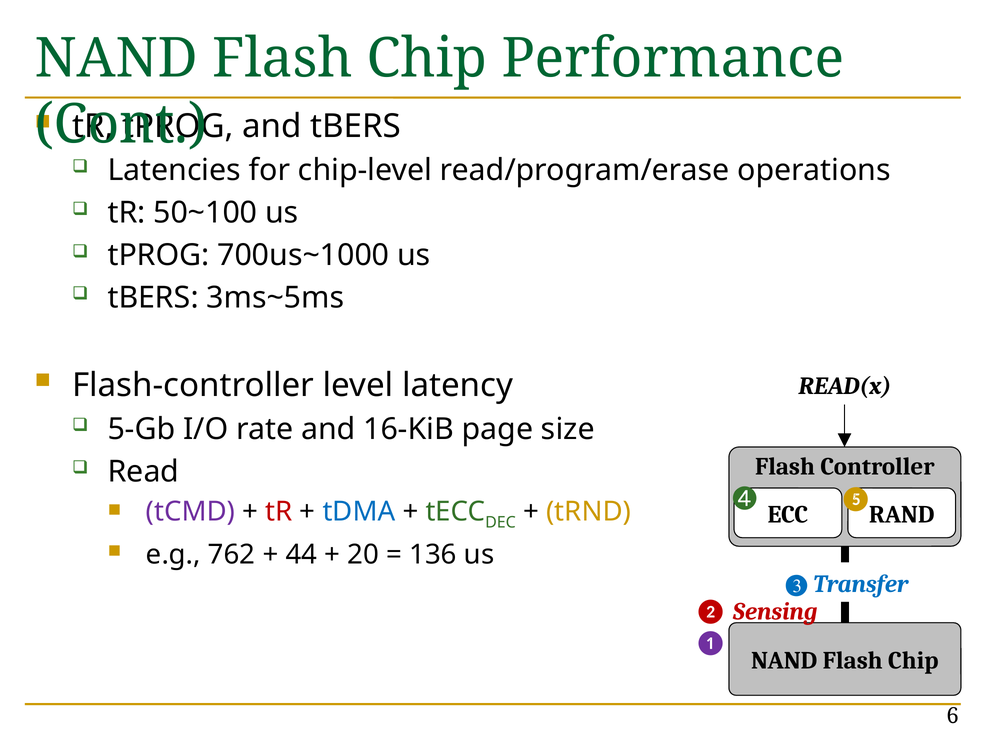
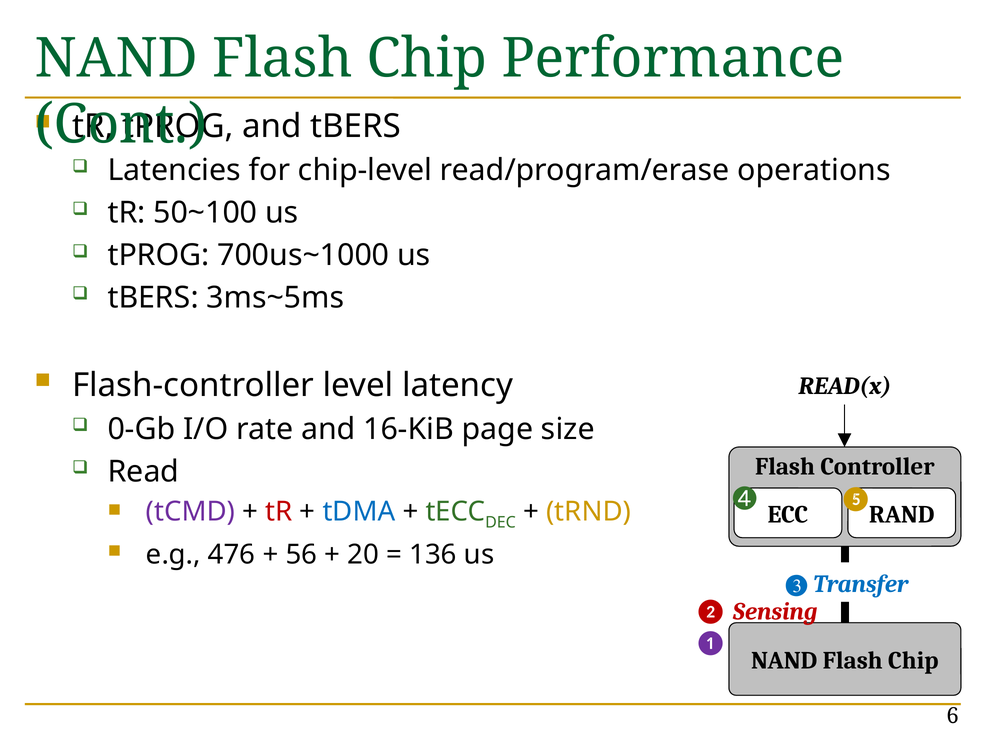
5-Gb: 5-Gb -> 0-Gb (141, 429)
762: 762 -> 476 (232, 555)
44: 44 -> 56 (301, 555)
